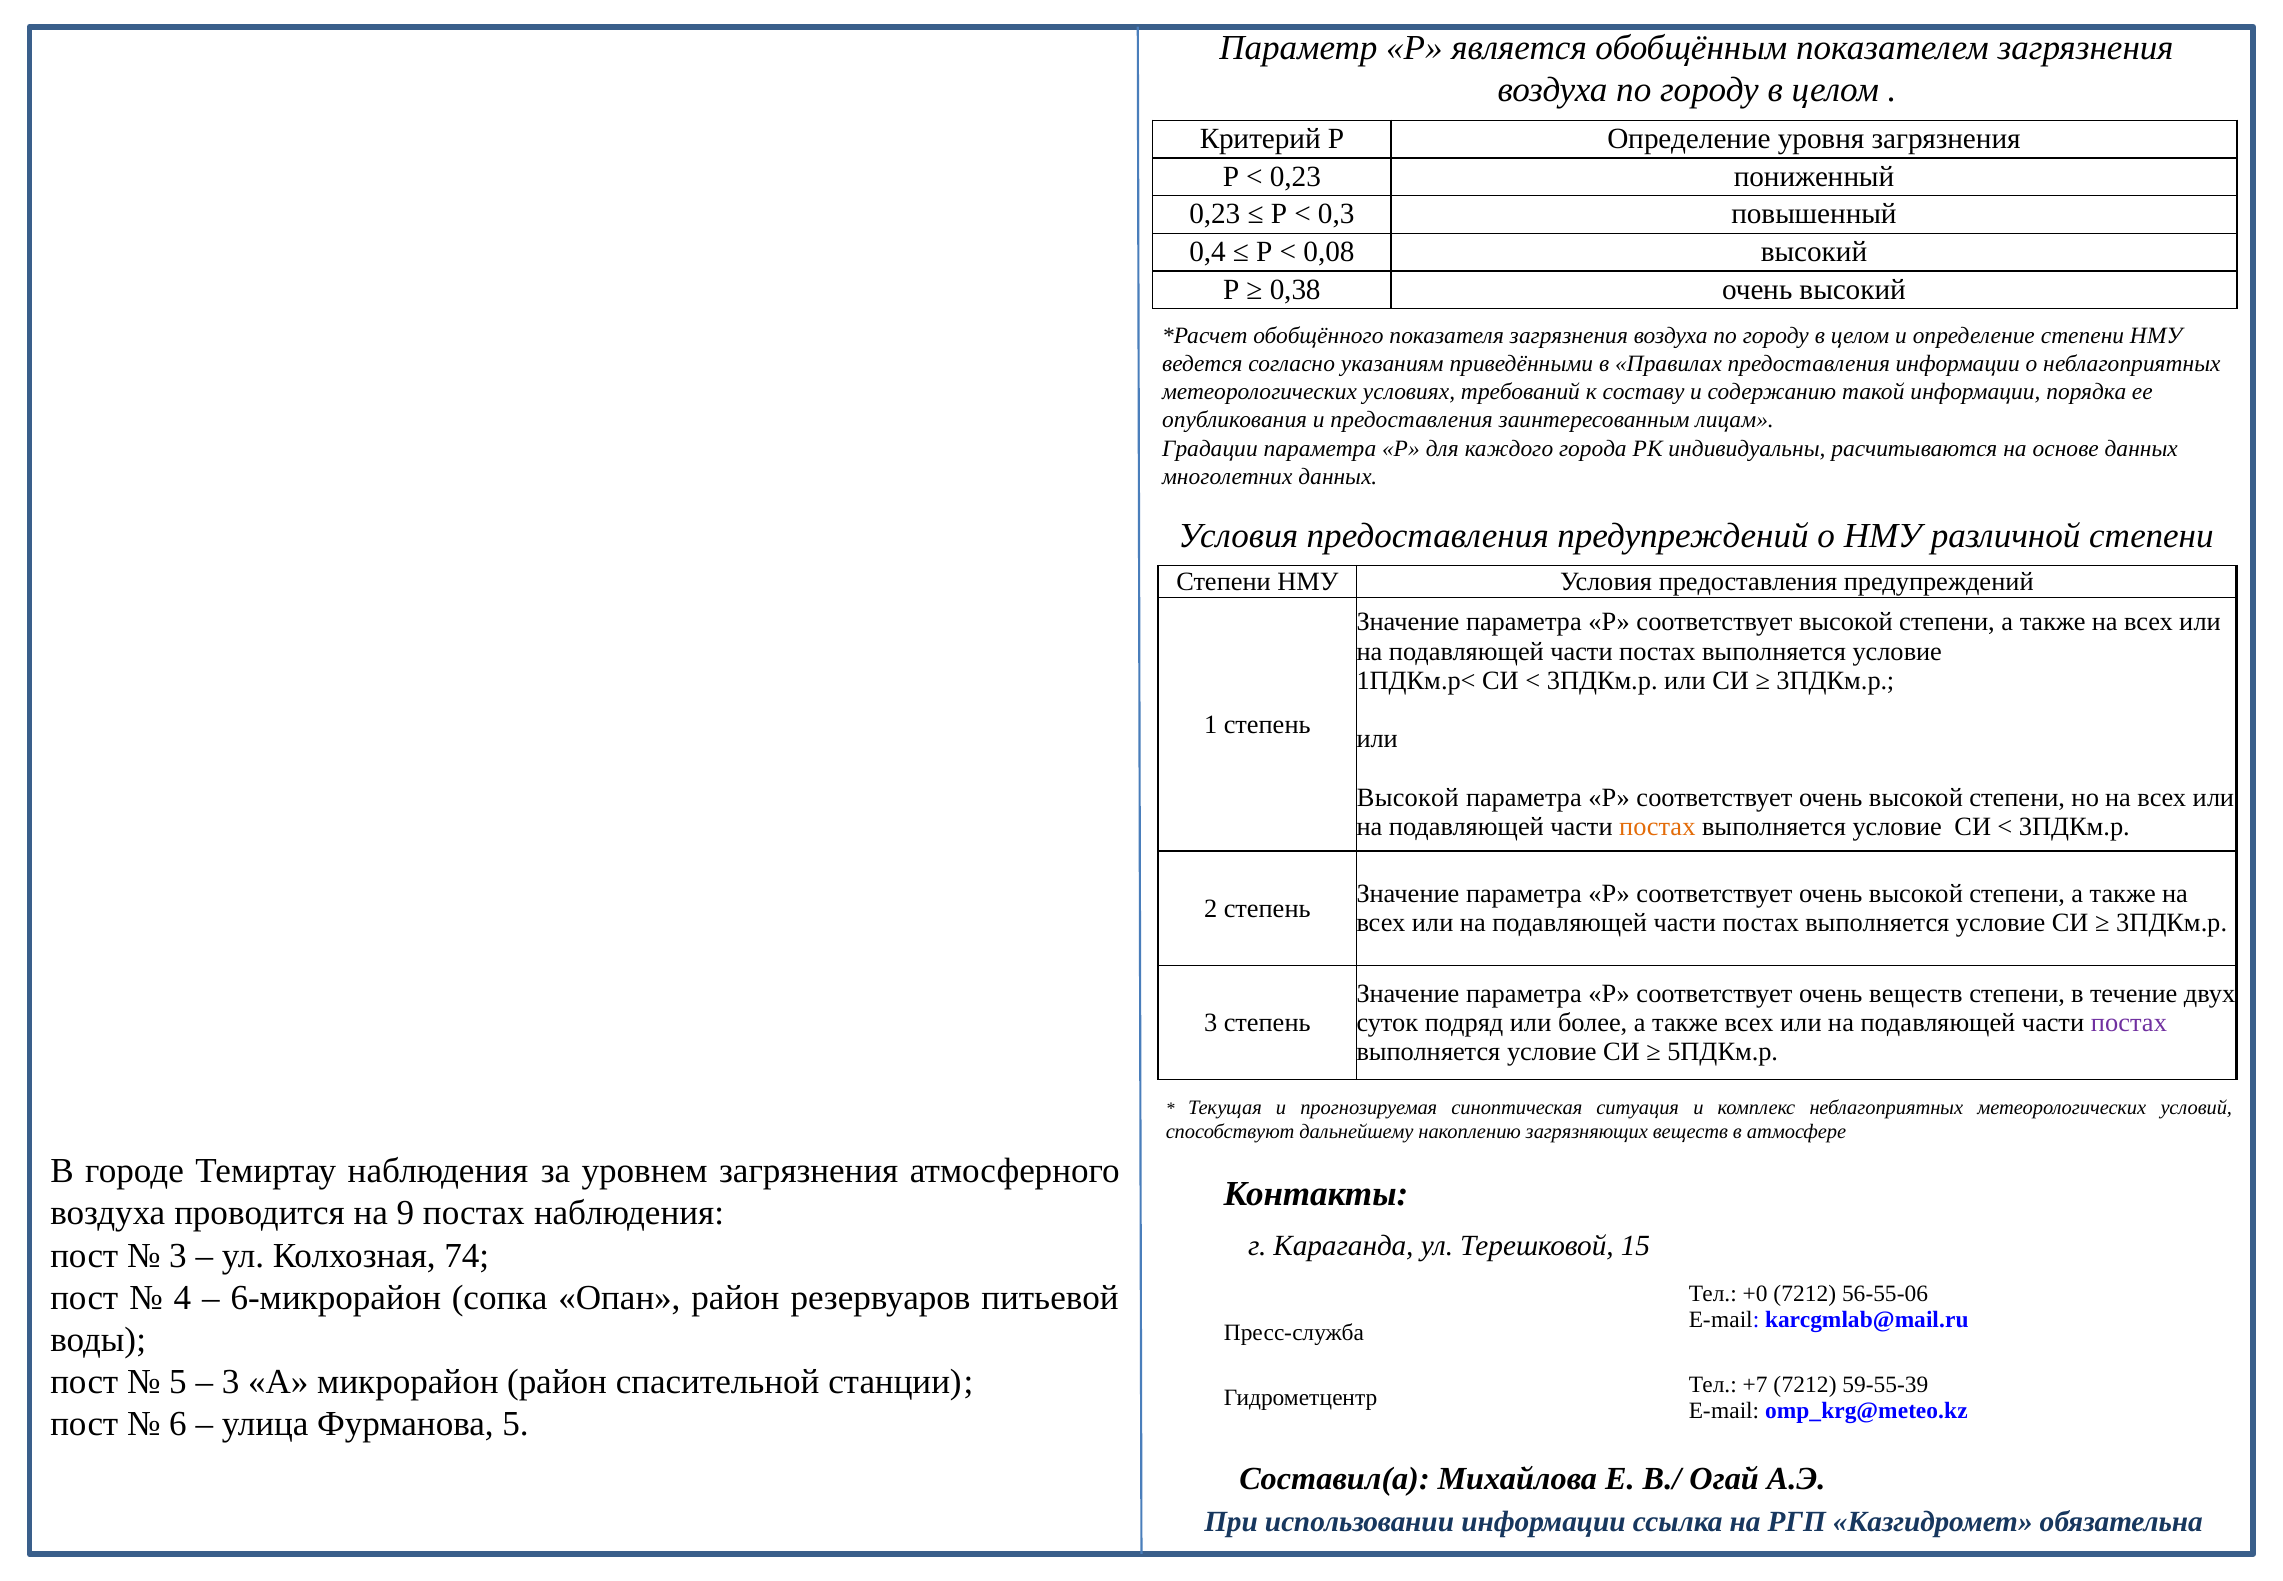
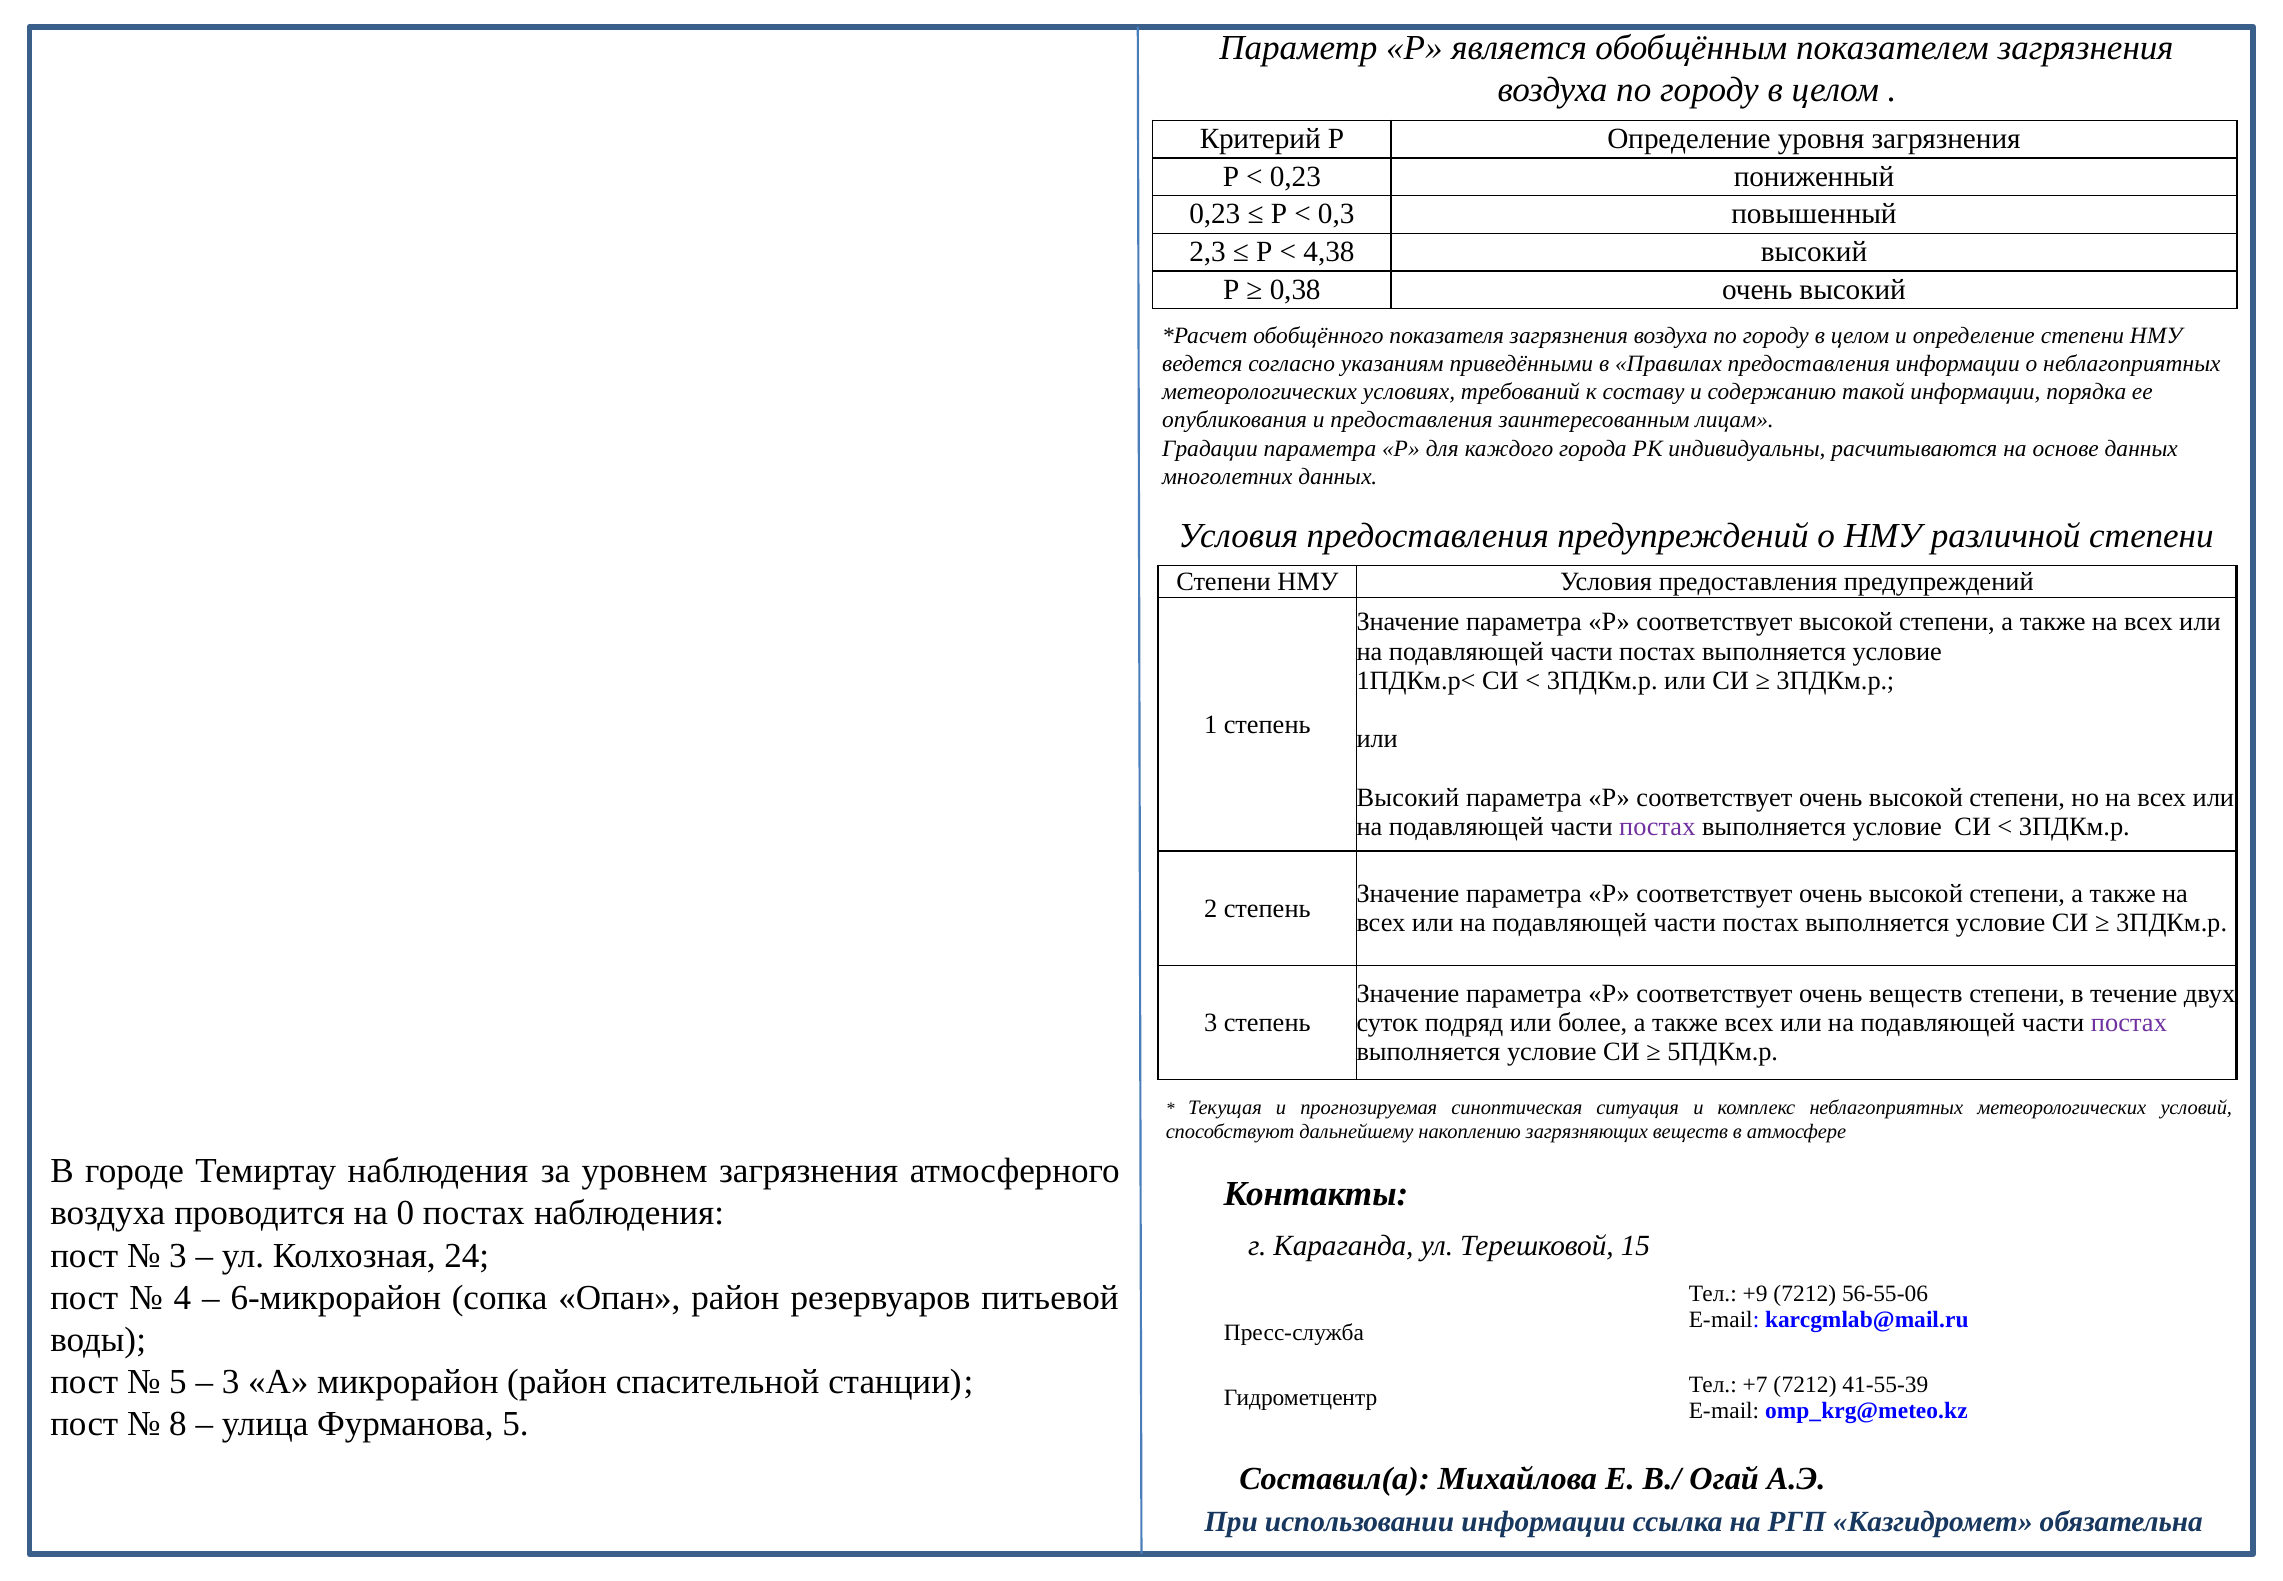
0,4: 0,4 -> 2,3 (1208, 252)
0,08: 0,08 -> 4,38 (1329, 252)
Высокой: Высокой -> Высокий (1408, 797)
постах colour: orange -> purple (1657, 826)
9: 9 -> 0 (405, 1213)
74: 74 -> 24 (467, 1255)
+0: +0 -> +9 (1755, 1293)
59-55-39: 59-55-39 -> 41-55-39 (1885, 1385)
6: 6 -> 8 (178, 1424)
